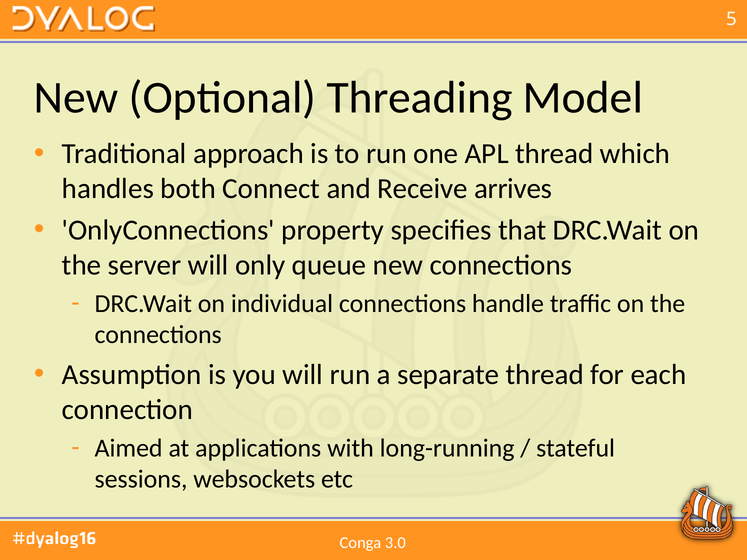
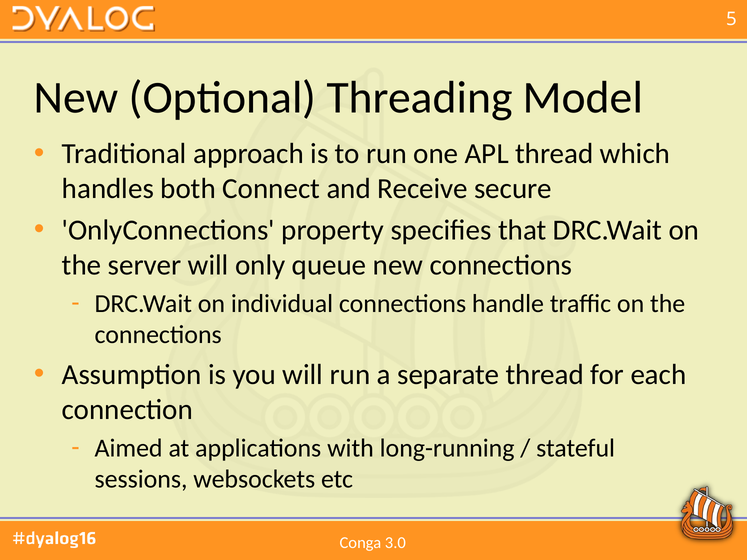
arrives: arrives -> secure (513, 189)
